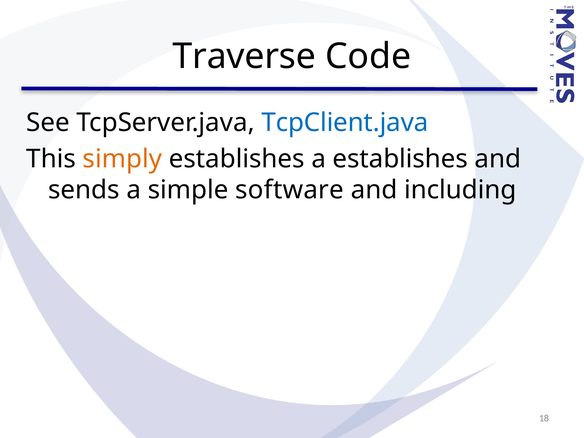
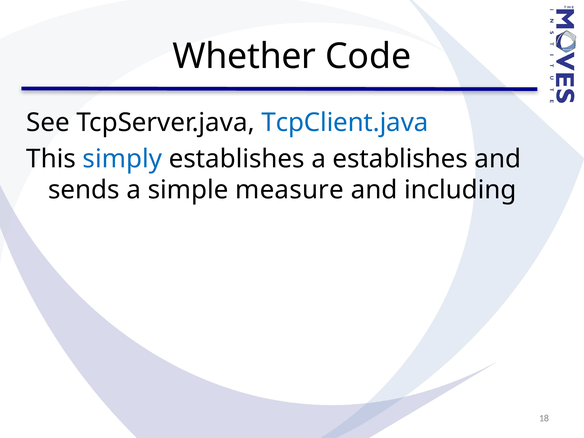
Traverse: Traverse -> Whether (244, 57)
simply colour: orange -> blue (122, 159)
software: software -> measure (290, 190)
